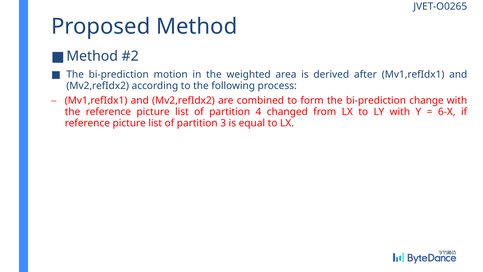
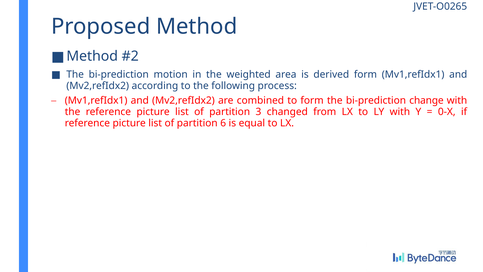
derived after: after -> form (365, 74)
4: 4 -> 3 (258, 112)
6-X: 6-X -> 0-X (447, 112)
3: 3 -> 6 (223, 123)
